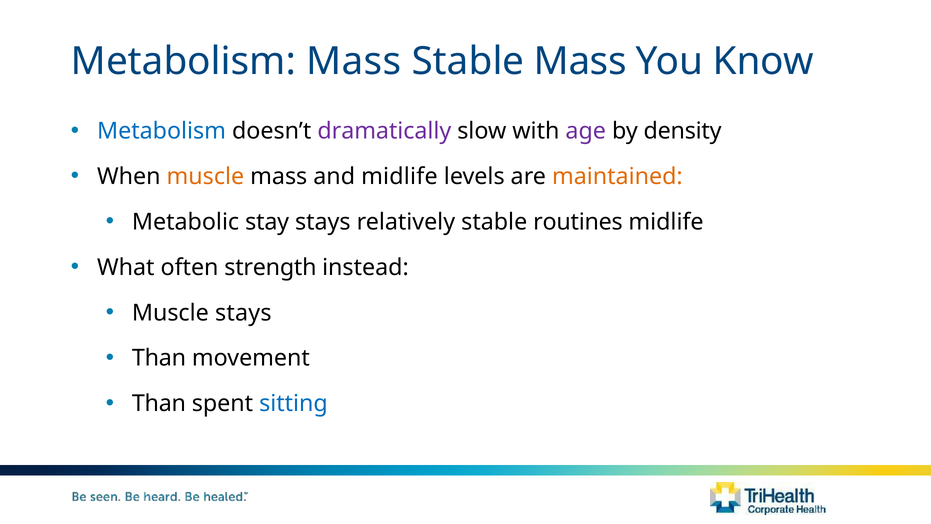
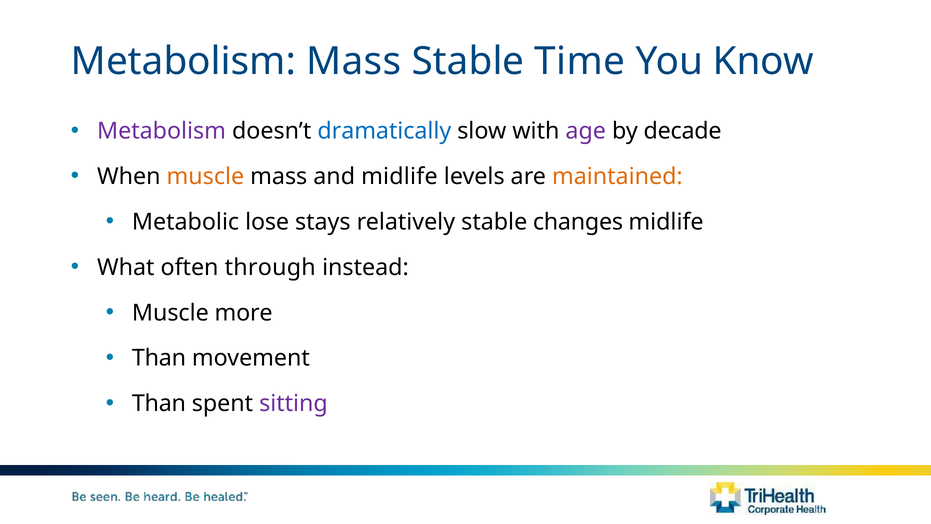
Stable Mass: Mass -> Time (580, 61)
Metabolism colour: blue -> purple (162, 131)
dramatically colour: purple -> blue (384, 131)
density: density -> decade (683, 131)
stay: stay -> lose (267, 222)
routines: routines -> changes (578, 222)
strength: strength -> through (270, 267)
Muscle stays: stays -> more (244, 313)
sitting colour: blue -> purple (293, 403)
